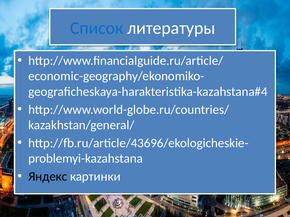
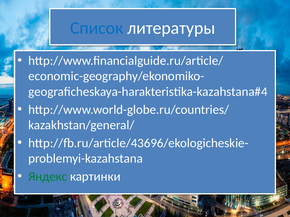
Яндекс colour: black -> green (48, 177)
